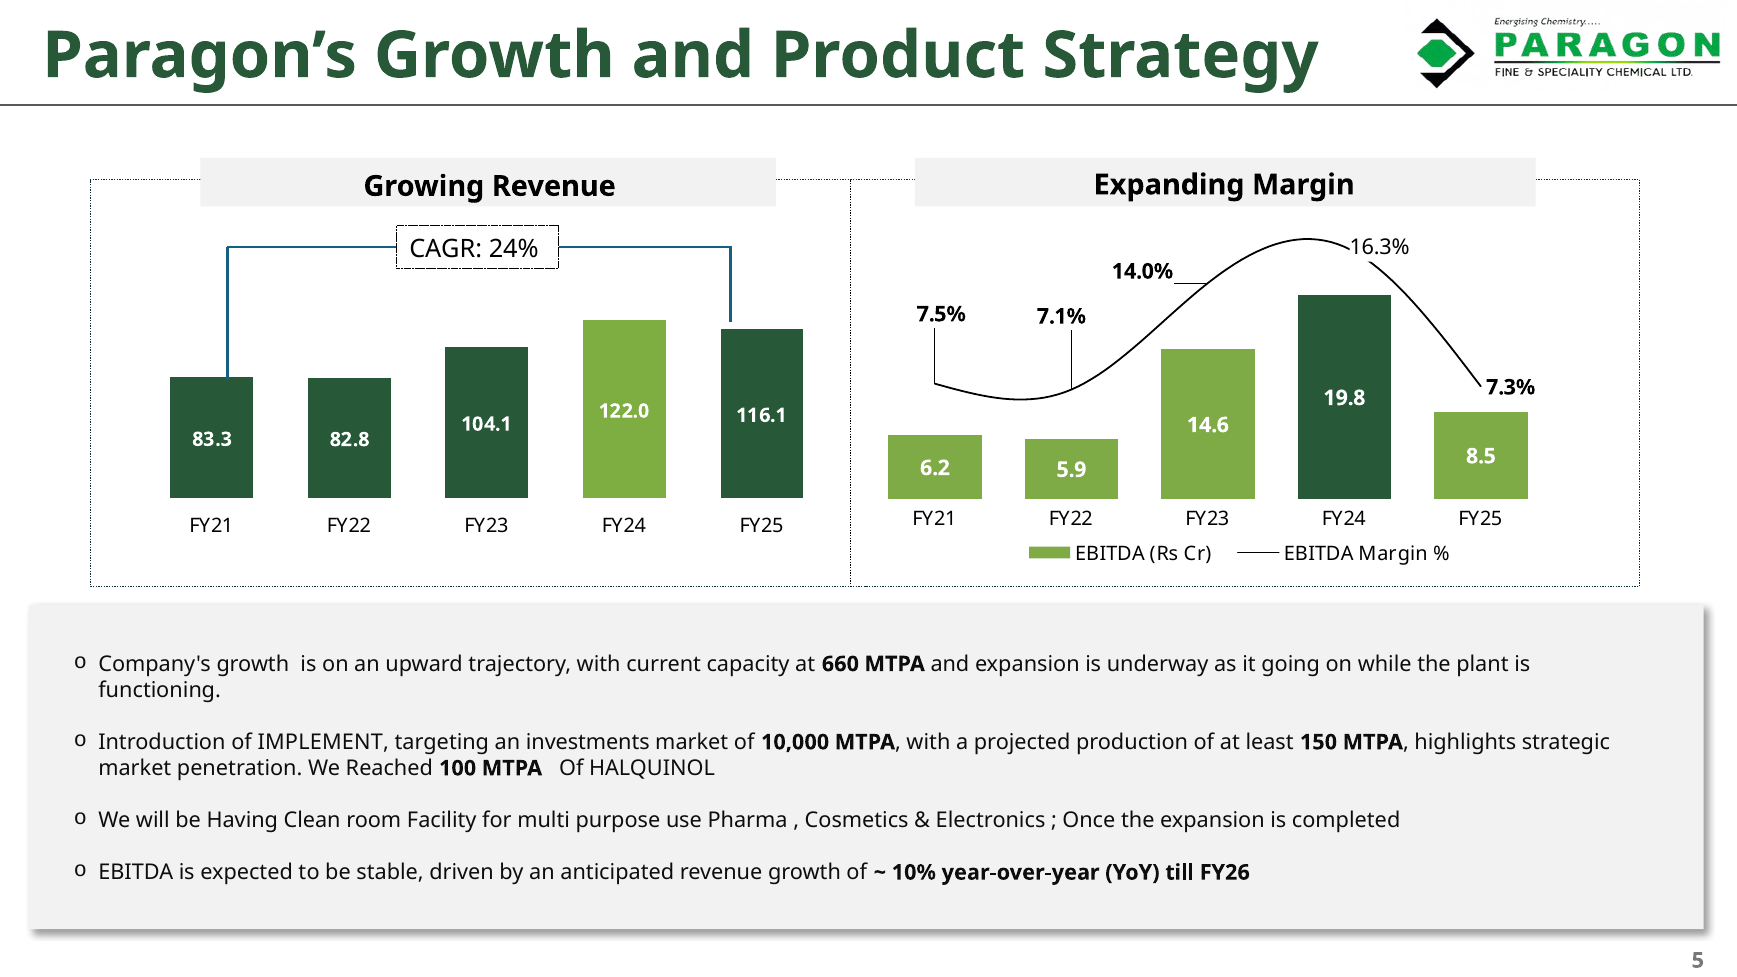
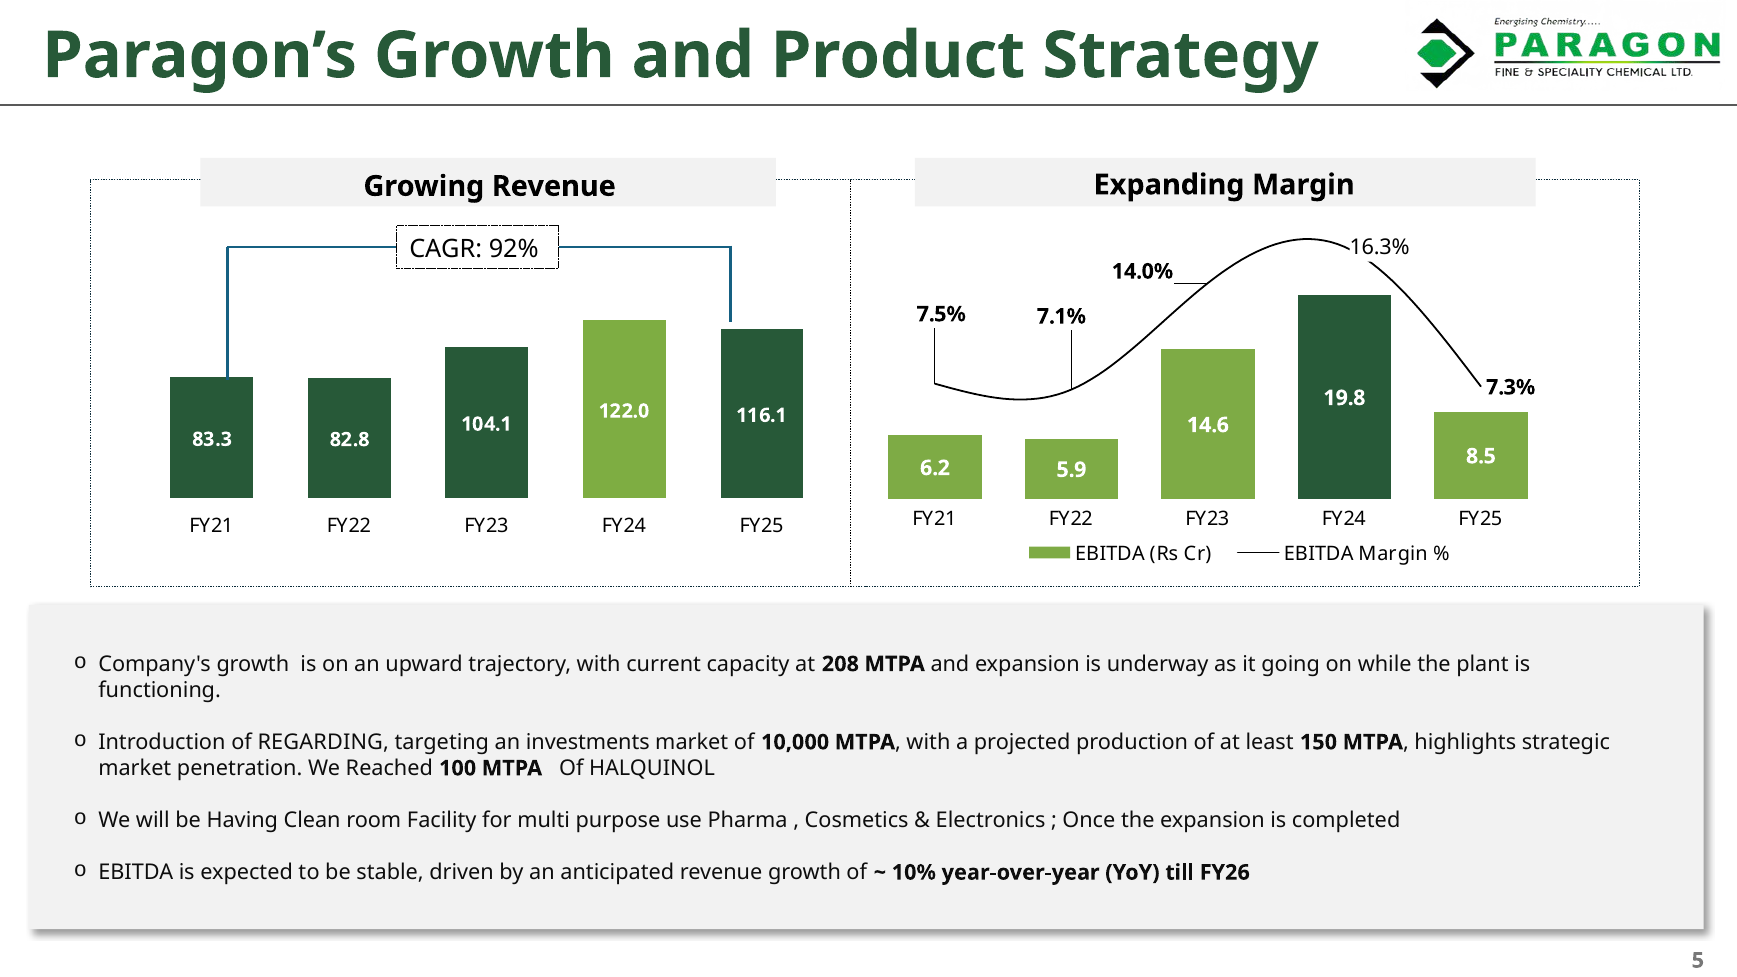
24%: 24% -> 92% (514, 249)
660: 660 -> 208 (840, 664)
IMPLEMENT: IMPLEMENT -> REGARDING (323, 742)
